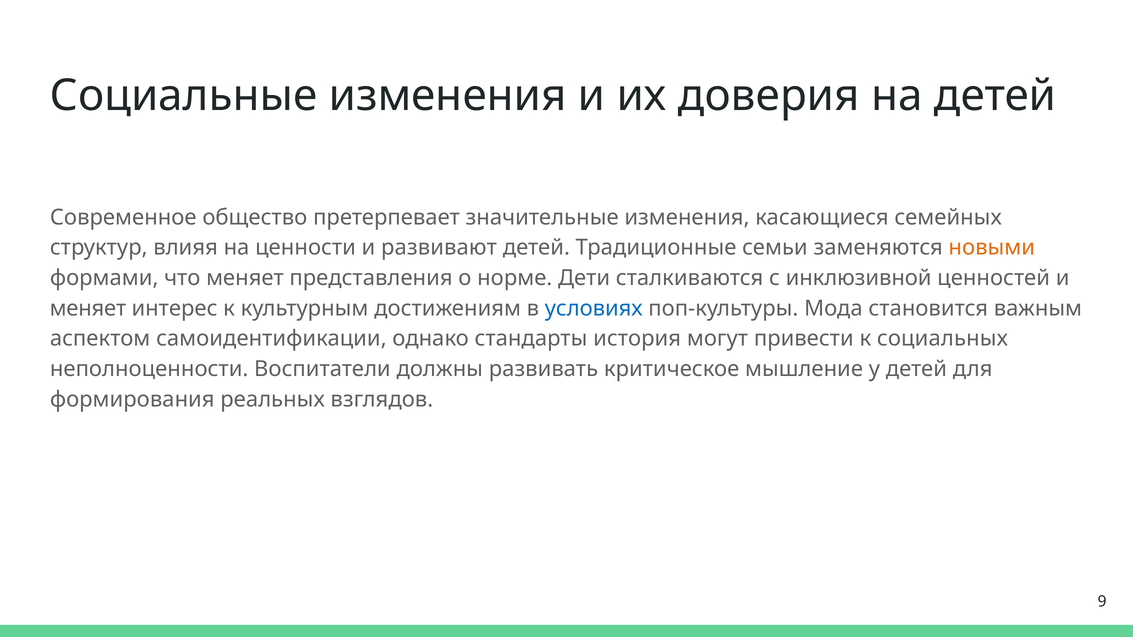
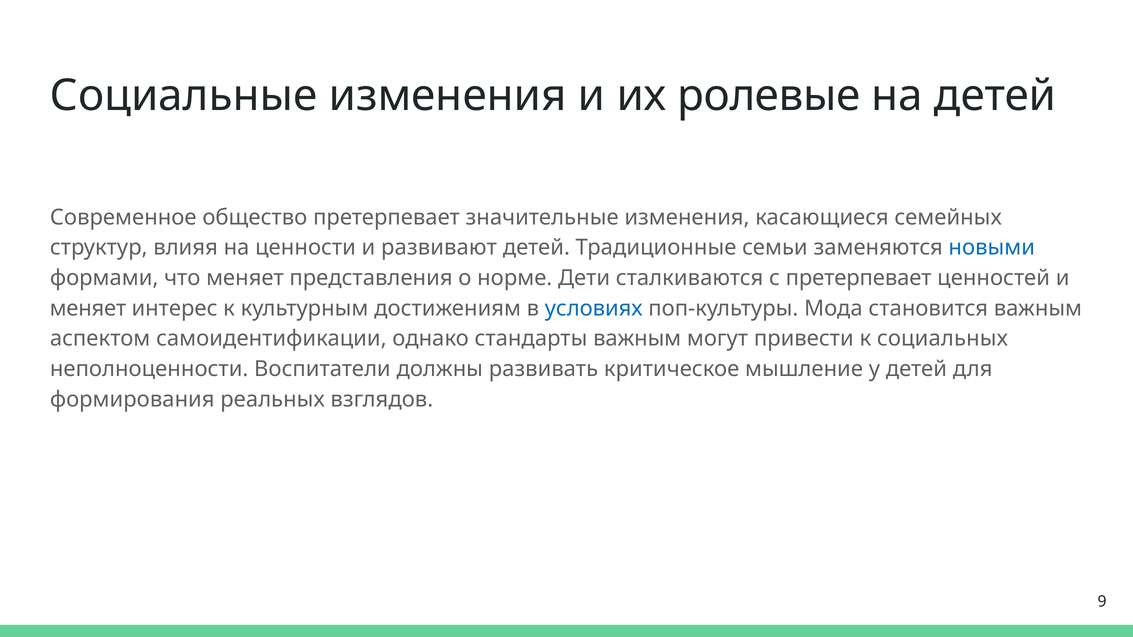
доверия: доверия -> ролевые (769, 96)
новыми colour: orange -> blue (992, 248)
с инклюзивной: инклюзивной -> претерпевает (859, 278)
стандарты история: история -> важным (637, 339)
